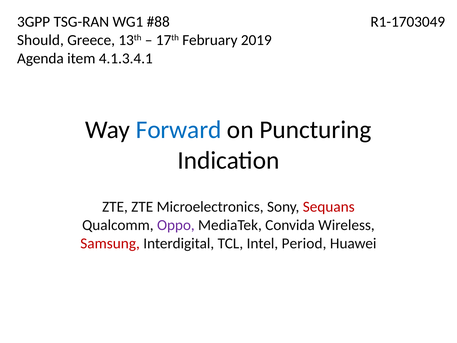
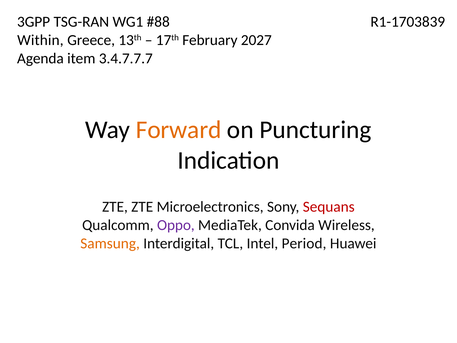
R1-1703049: R1-1703049 -> R1-1703839 (408, 22)
Should: Should -> Within (40, 40)
2019: 2019 -> 2027 (256, 40)
4.1.3.4.1: 4.1.3.4.1 -> 3.4.7.7.7 (126, 58)
Forward colour: blue -> orange (179, 130)
Samsung colour: red -> orange (110, 243)
